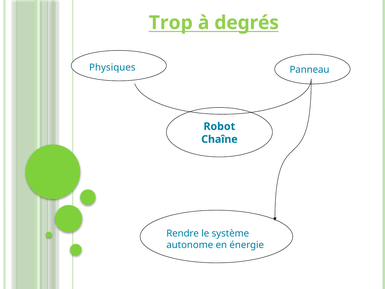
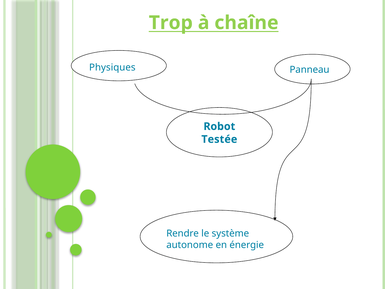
degrés: degrés -> chaîne (246, 23)
Chaîne: Chaîne -> Testée (219, 139)
